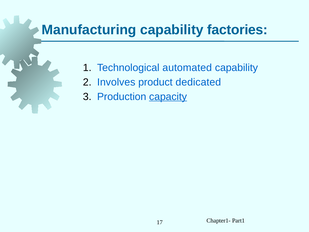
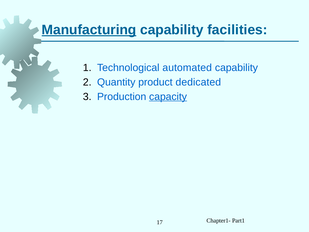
Manufacturing underline: none -> present (89, 30)
factories: factories -> facilities (237, 30)
Involves: Involves -> Quantity (116, 82)
